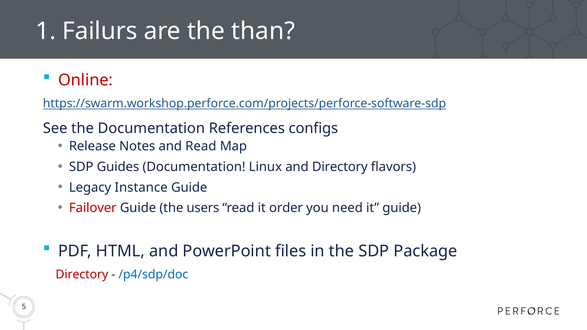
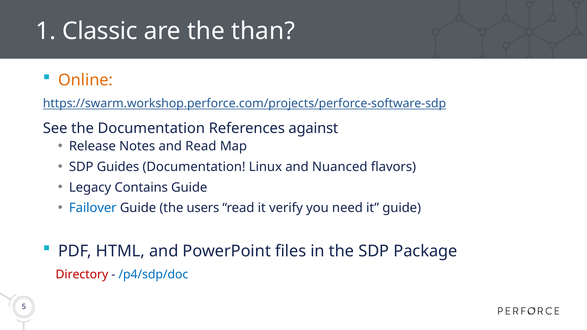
Failurs: Failurs -> Classic (100, 31)
Online colour: red -> orange (86, 80)
configs: configs -> against (313, 128)
and Directory: Directory -> Nuanced (340, 167)
Instance: Instance -> Contains (141, 188)
Failover colour: red -> blue (93, 208)
order: order -> verify (286, 208)
